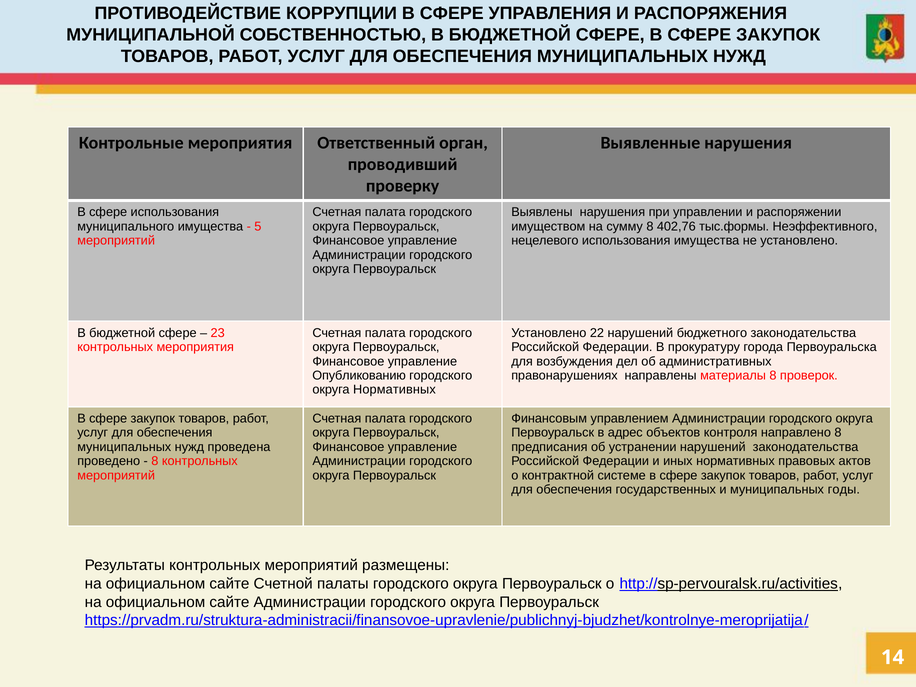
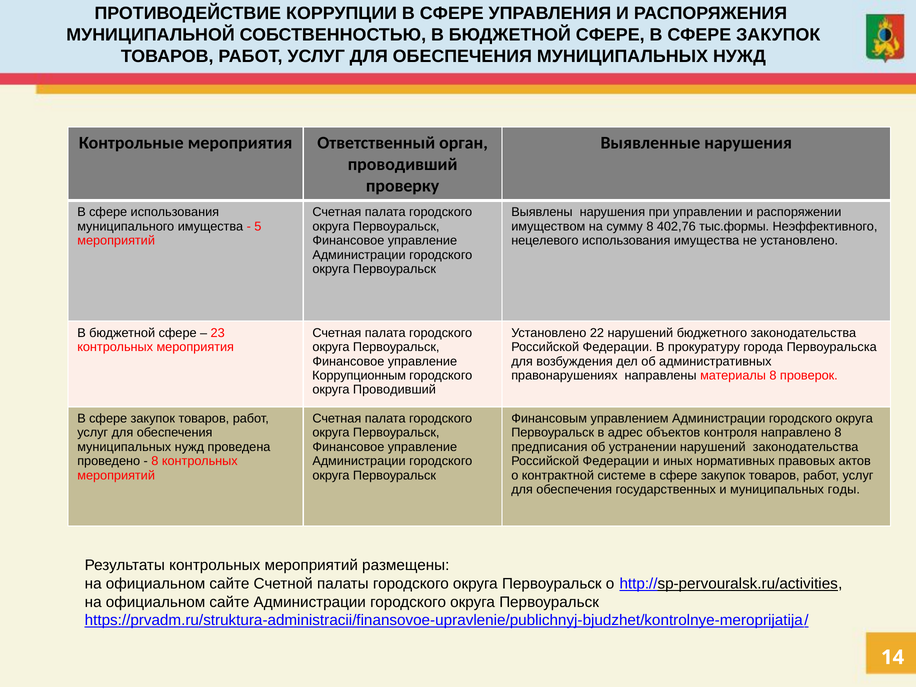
Опубликованию: Опубликованию -> Коррупционным (359, 376)
округа Нормативных: Нормативных -> Проводивший (394, 390)
